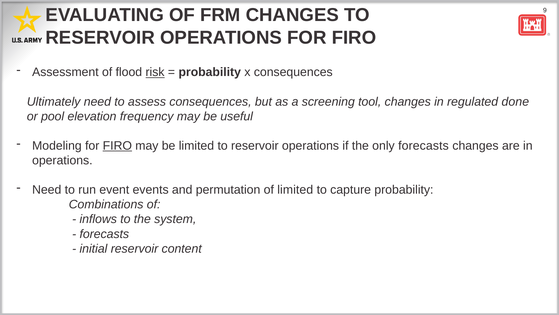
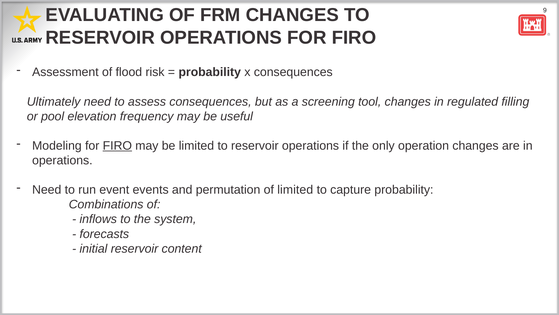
risk underline: present -> none (155, 72)
done: done -> filling (515, 101)
only forecasts: forecasts -> operation (424, 146)
